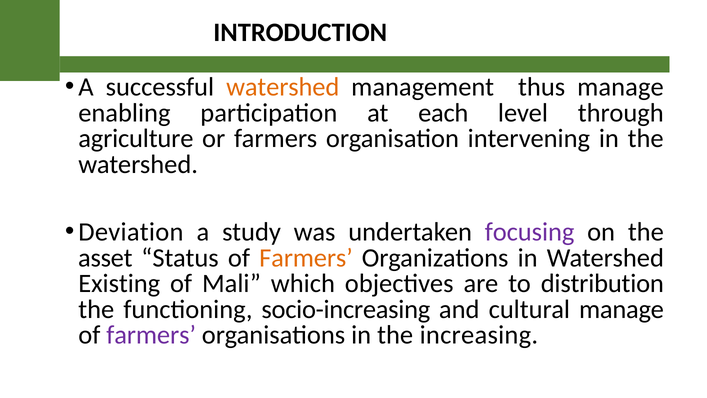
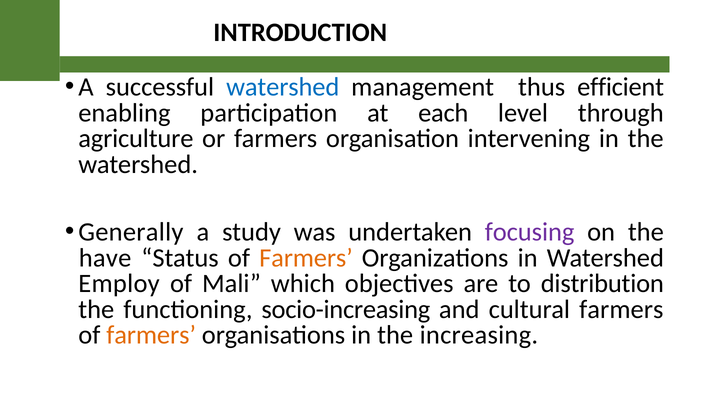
watershed colour: orange -> blue (283, 87)
thus manage: manage -> efficient (621, 87)
Deviation: Deviation -> Generally (131, 232)
asset: asset -> have (105, 258)
Existing: Existing -> Employ (119, 283)
cultural manage: manage -> farmers (621, 309)
farmers colour: purple -> orange (151, 335)
